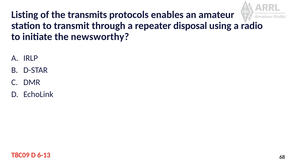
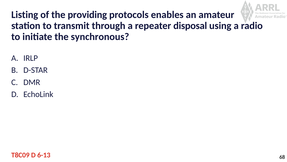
transmits: transmits -> providing (87, 15)
newsworthy: newsworthy -> synchronous (100, 37)
